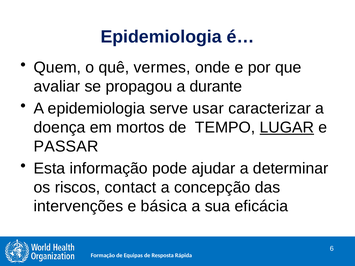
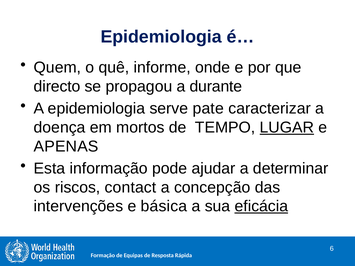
vermes: vermes -> informe (162, 68)
avaliar: avaliar -> directo (57, 87)
usar: usar -> pate (208, 109)
PASSAR: PASSAR -> APENAS (66, 147)
eficácia underline: none -> present (261, 206)
